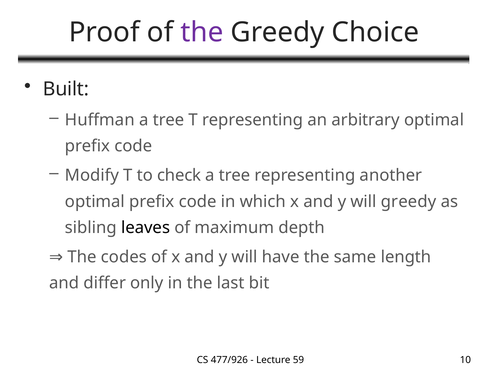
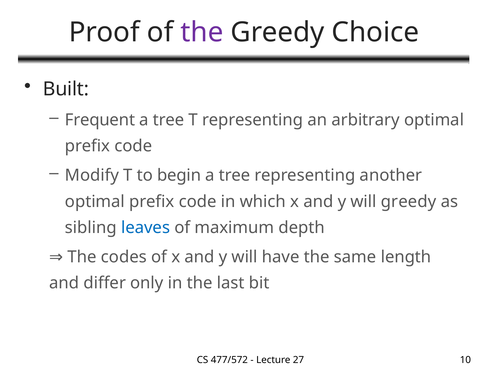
Huffman: Huffman -> Frequent (100, 120)
check: check -> begin (179, 175)
leaves colour: black -> blue (146, 227)
477/926: 477/926 -> 477/572 (229, 360)
59: 59 -> 27 (298, 360)
